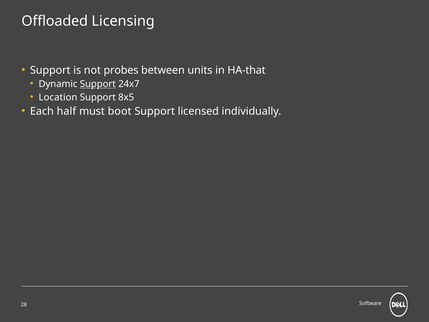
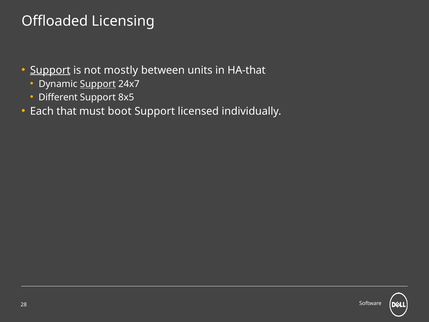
Support underline: none -> present (50, 70)
probes: probes -> mostly (121, 70)
Location: Location -> Different (58, 97)
half: half -> that (67, 111)
